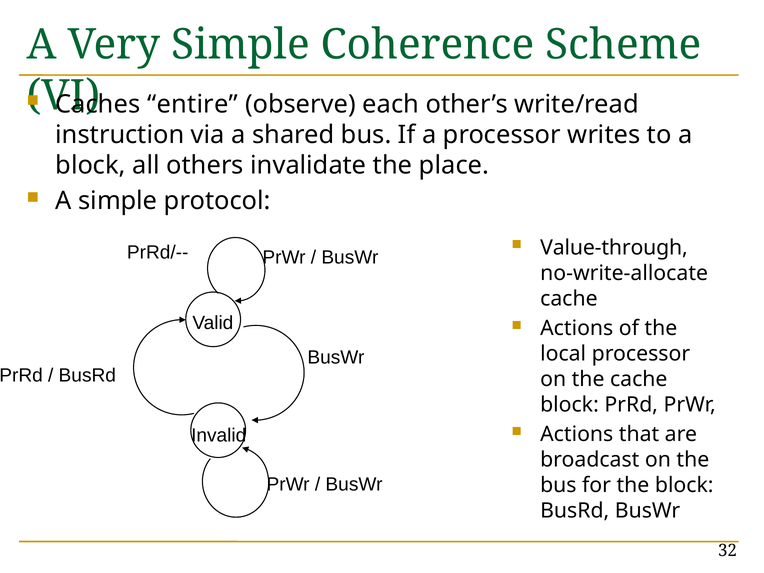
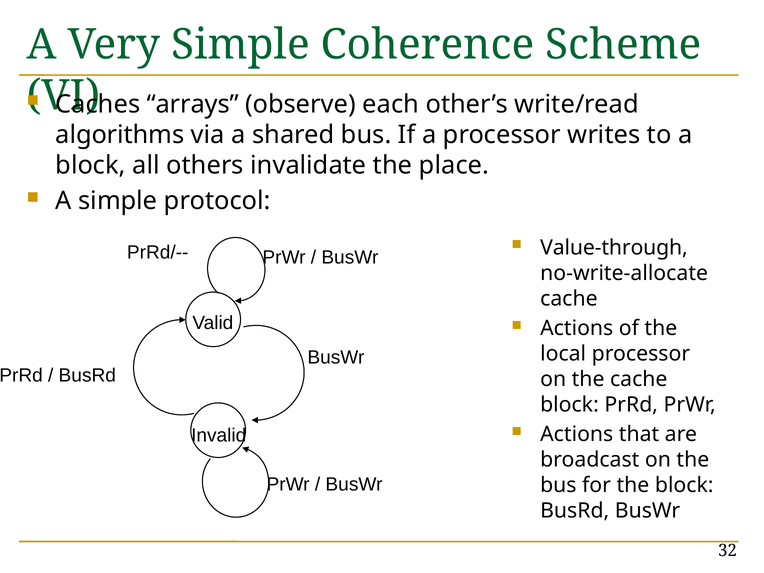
entire: entire -> arrays (193, 104)
instruction: instruction -> algorithms (120, 135)
